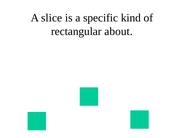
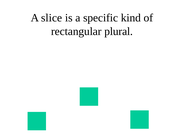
about: about -> plural (119, 31)
